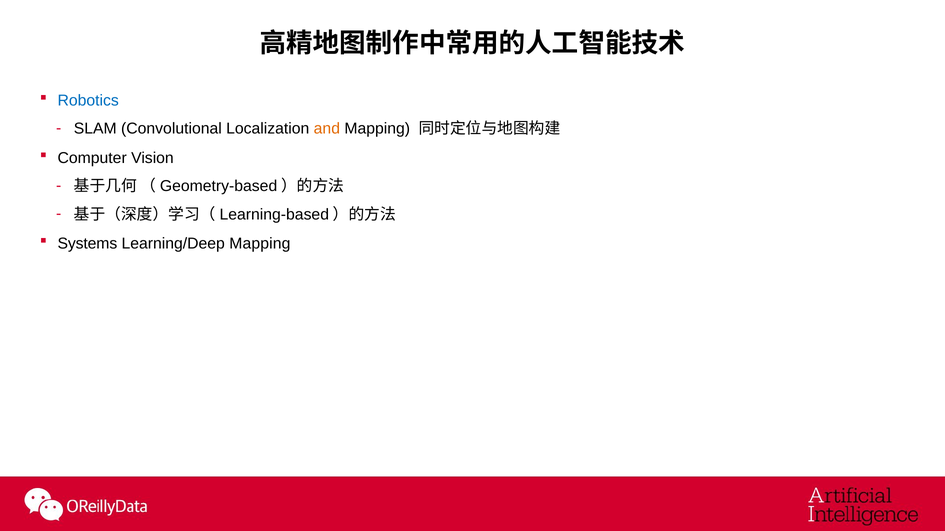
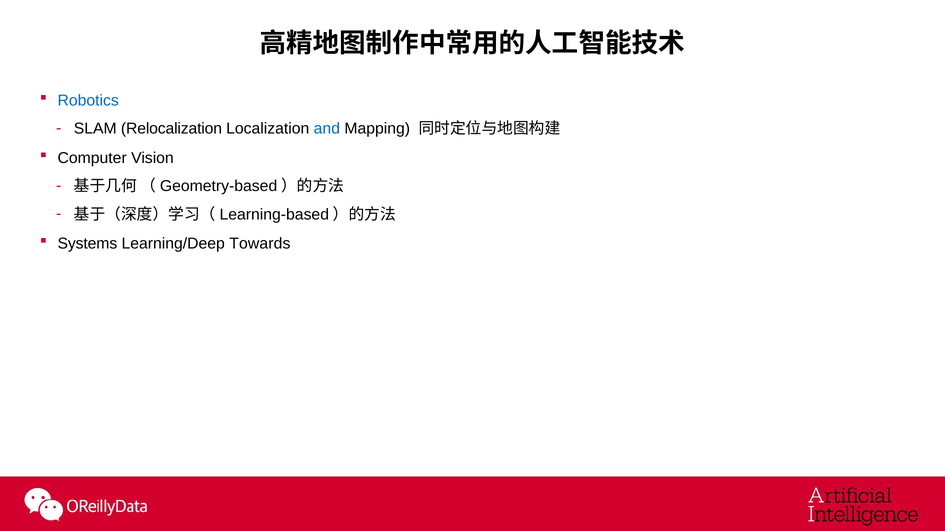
Convolutional: Convolutional -> Relocalization (172, 129)
and colour: orange -> blue (327, 129)
Learning/Deep Mapping: Mapping -> Towards (260, 244)
